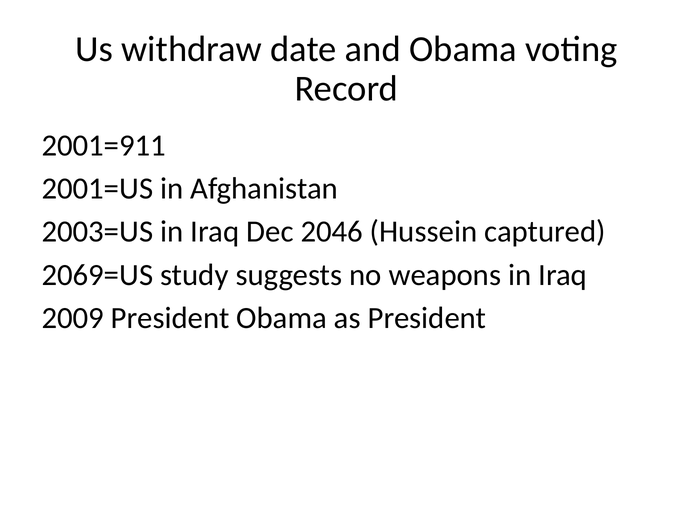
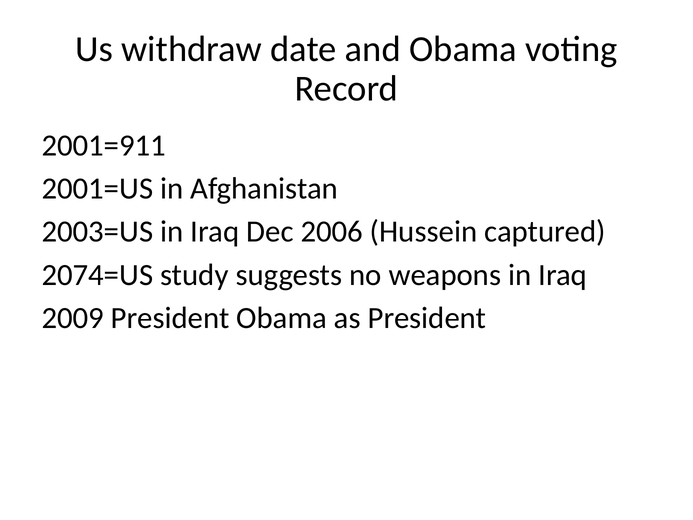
2046: 2046 -> 2006 (332, 232)
2069=US: 2069=US -> 2074=US (97, 275)
